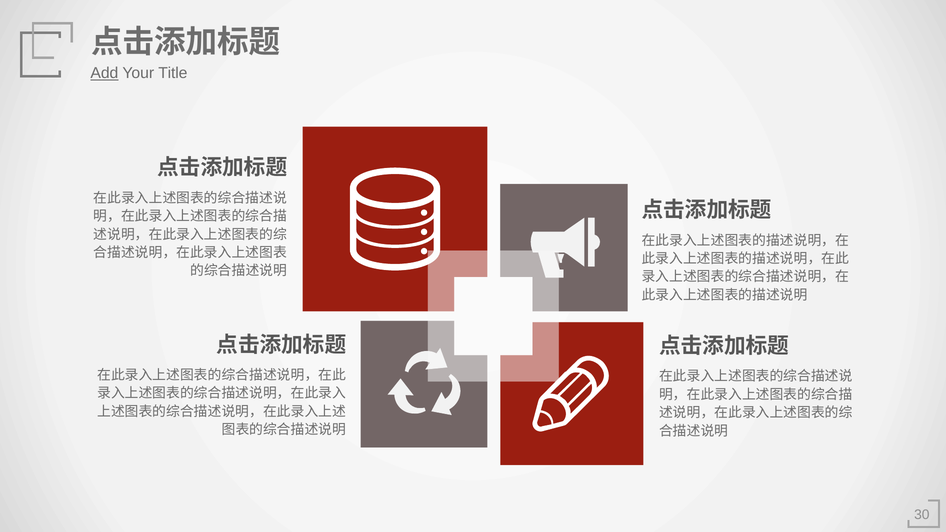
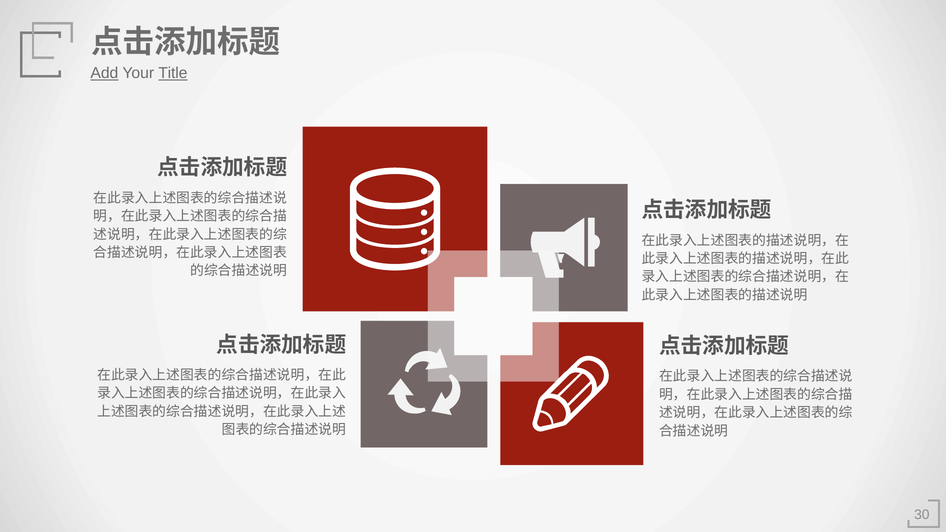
Title underline: none -> present (173, 73)
